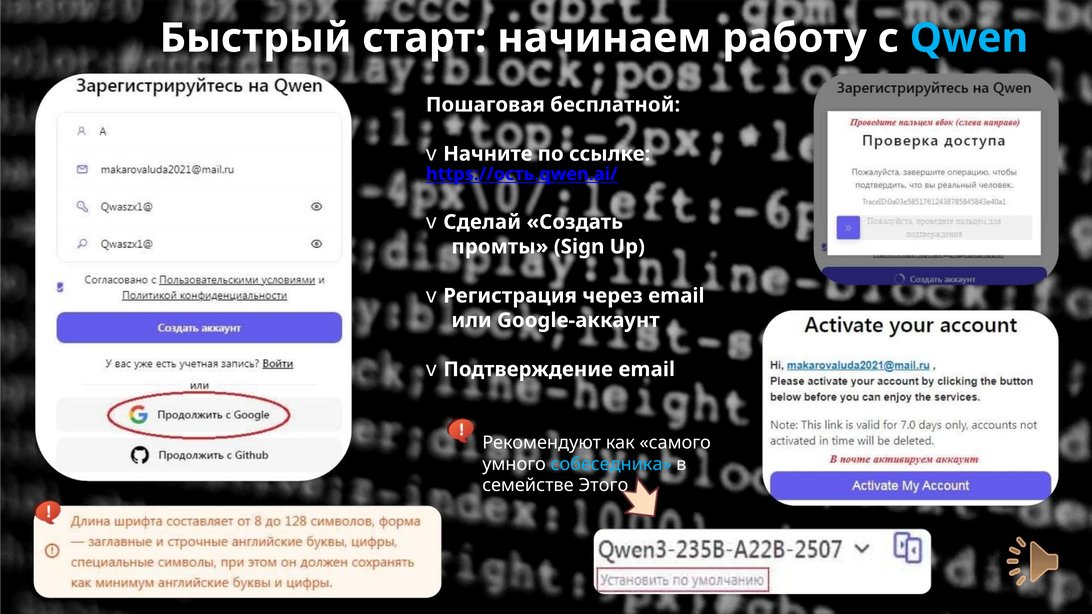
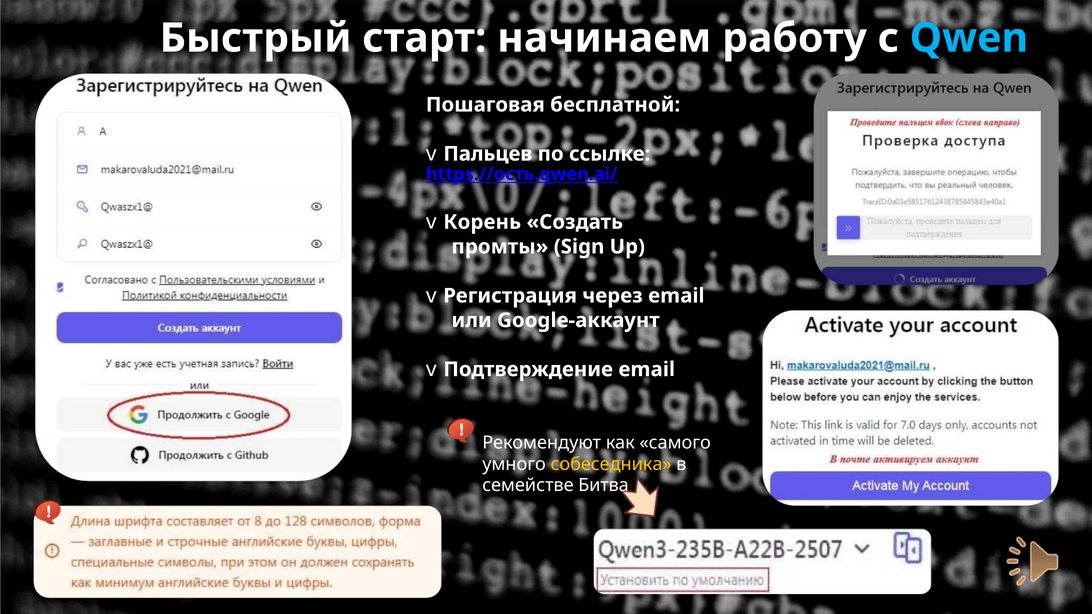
Начните: Начните -> Пальцев (488, 154)
Сделай: Сделай -> Корень (482, 222)
собеседника colour: light blue -> yellow (611, 464)
Этого: Этого -> Битва (603, 486)
